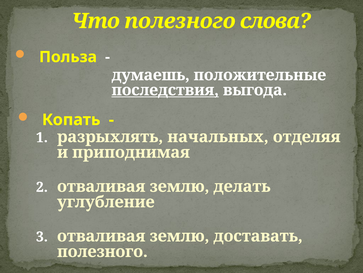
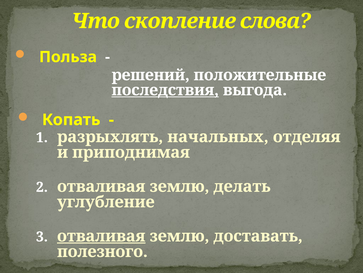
Что полезного: полезного -> скопление (180, 21)
думаешь: думаешь -> решений (151, 75)
отваливая underline: none -> present (101, 235)
